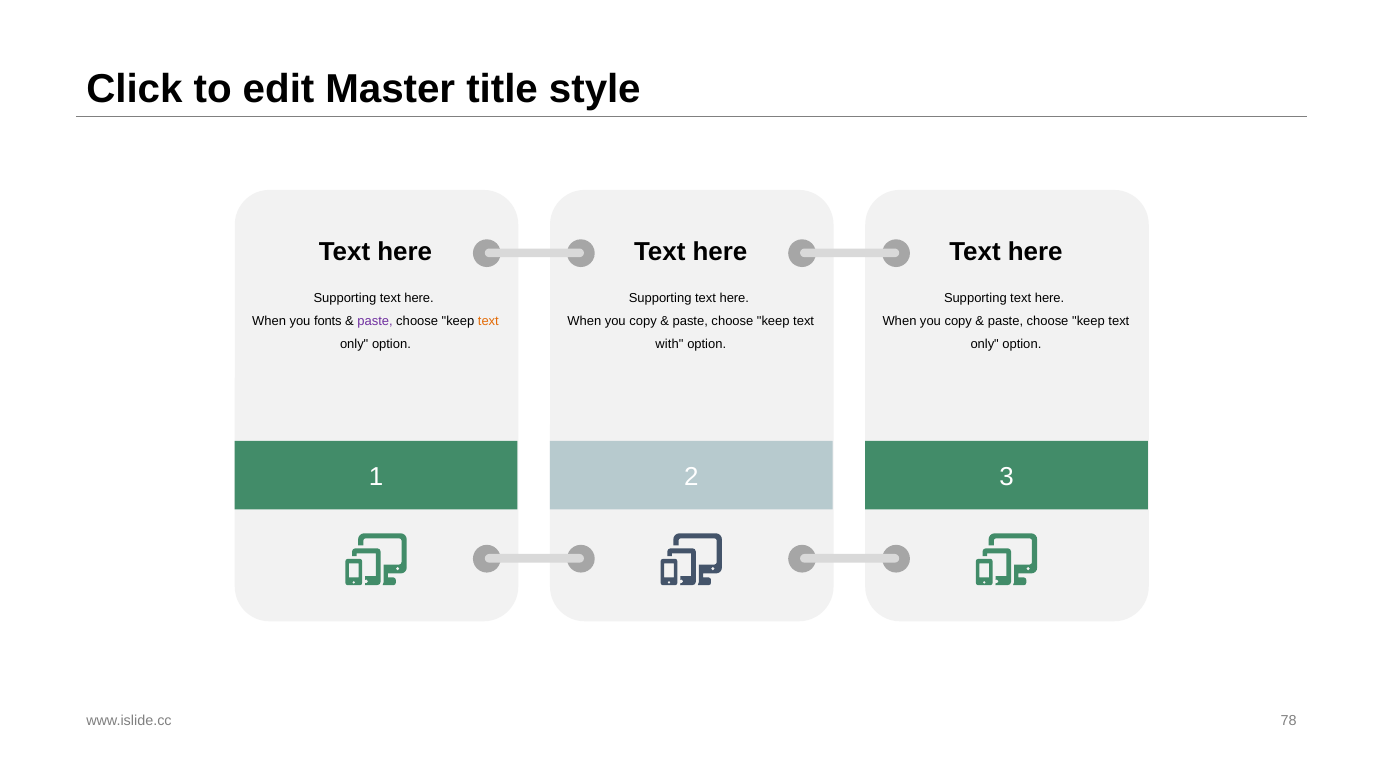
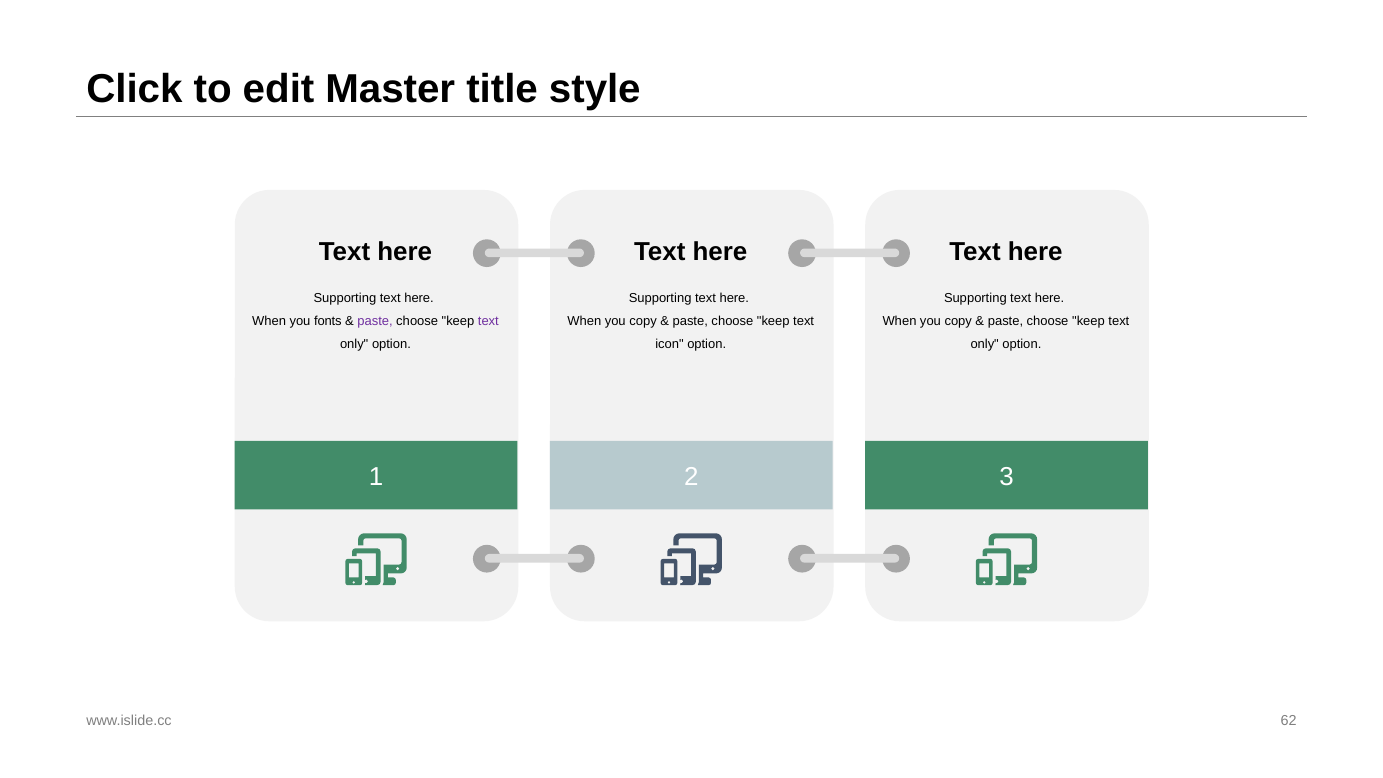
text colour: orange -> purple (488, 321)
with: with -> icon (669, 345)
78: 78 -> 62 (1289, 721)
